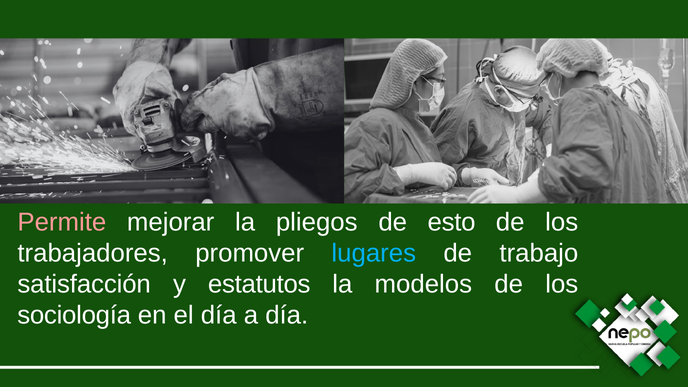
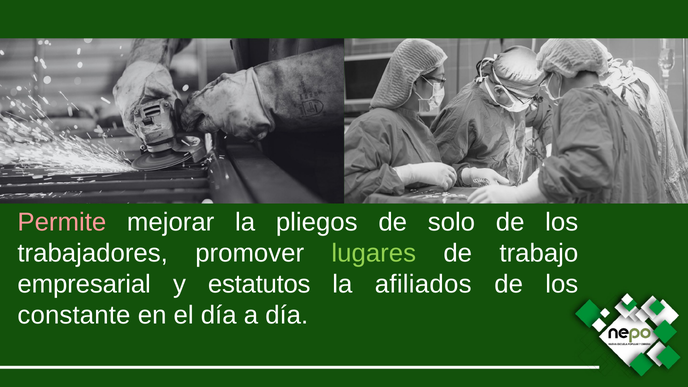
esto: esto -> solo (451, 222)
lugares colour: light blue -> light green (374, 253)
satisfacción: satisfacción -> empresarial (84, 284)
modelos: modelos -> afiliados (423, 284)
sociología: sociología -> constante (74, 315)
